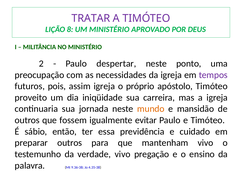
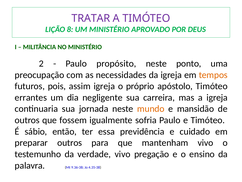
despertar: despertar -> propósito (116, 63)
tempos colour: purple -> orange (213, 75)
proveito: proveito -> errantes (31, 97)
iniqüidade: iniqüidade -> negligente (102, 97)
evitar: evitar -> sofria (146, 120)
